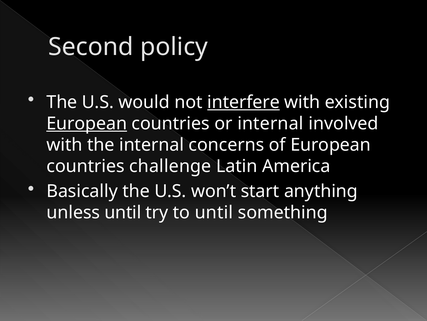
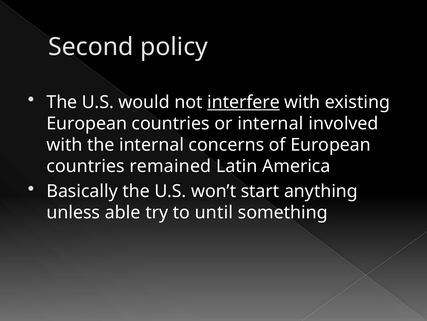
European underline: present -> none (87, 123)
challenge: challenge -> remained (170, 166)
unless until: until -> able (123, 212)
